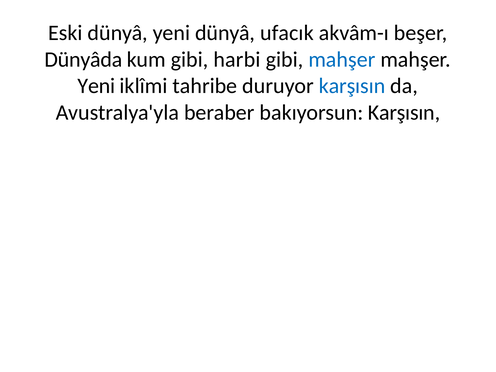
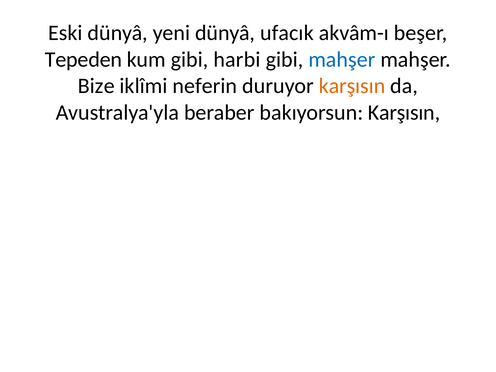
Dünyâda: Dünyâda -> Tepeden (84, 60)
Yeni: Yeni -> Bize (96, 86)
tahribe: tahribe -> neferin (205, 86)
karşısın colour: blue -> orange (352, 86)
